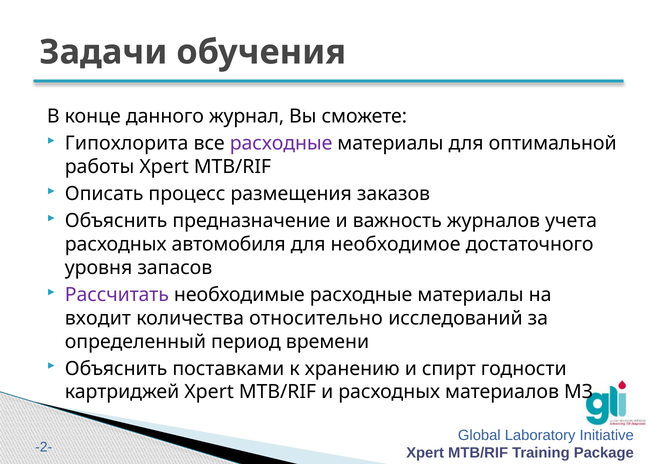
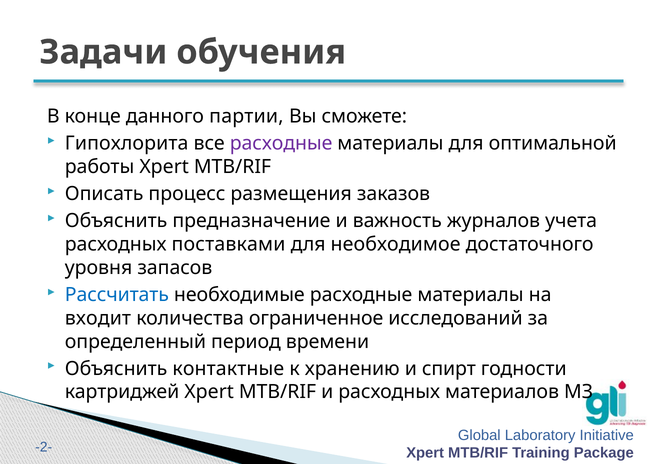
журнал: журнал -> партии (246, 116)
автомобиля: автомобиля -> поставками (228, 244)
Рассчитать colour: purple -> blue (117, 295)
относительно: относительно -> ограниченное (316, 318)
поставками: поставками -> контактные (228, 368)
